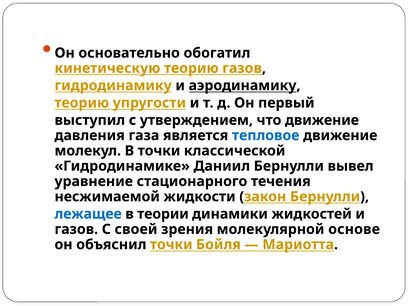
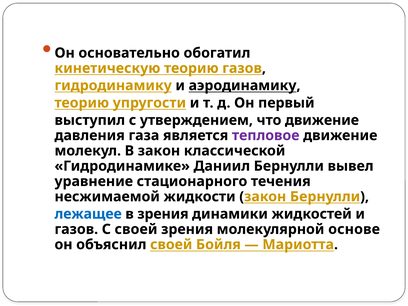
тепловое colour: blue -> purple (266, 135)
В точки: точки -> закон (159, 151)
в теории: теории -> зрения (163, 214)
объяснил точки: точки -> своей (171, 245)
